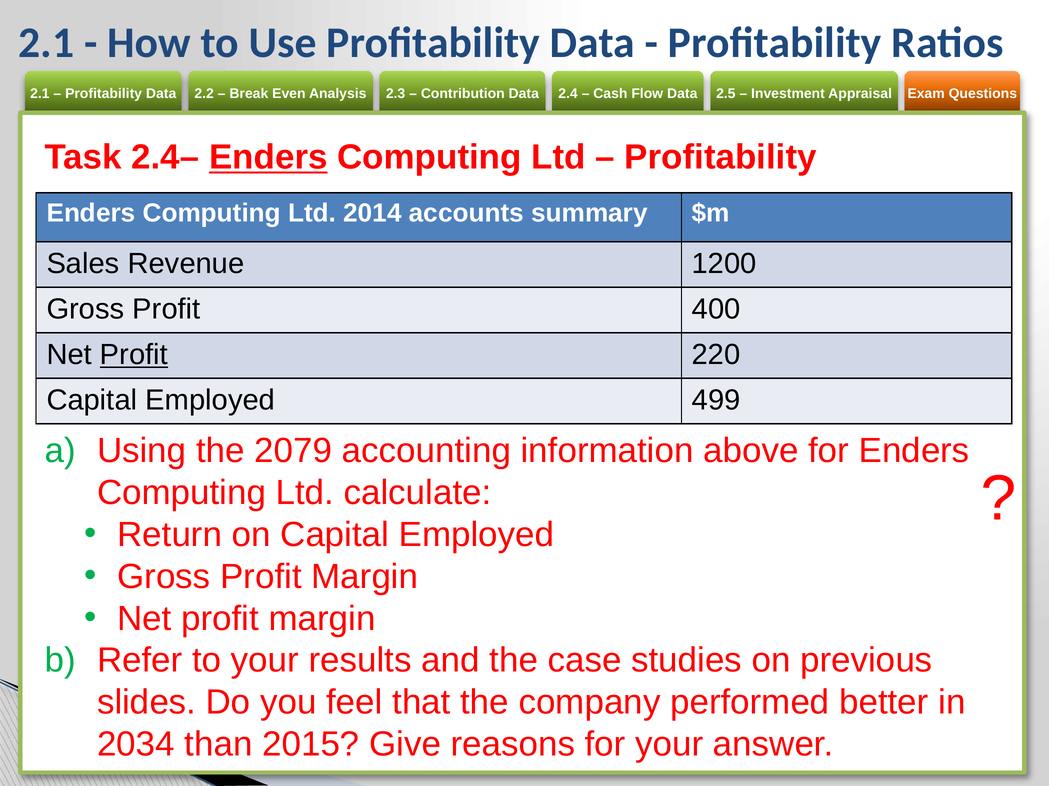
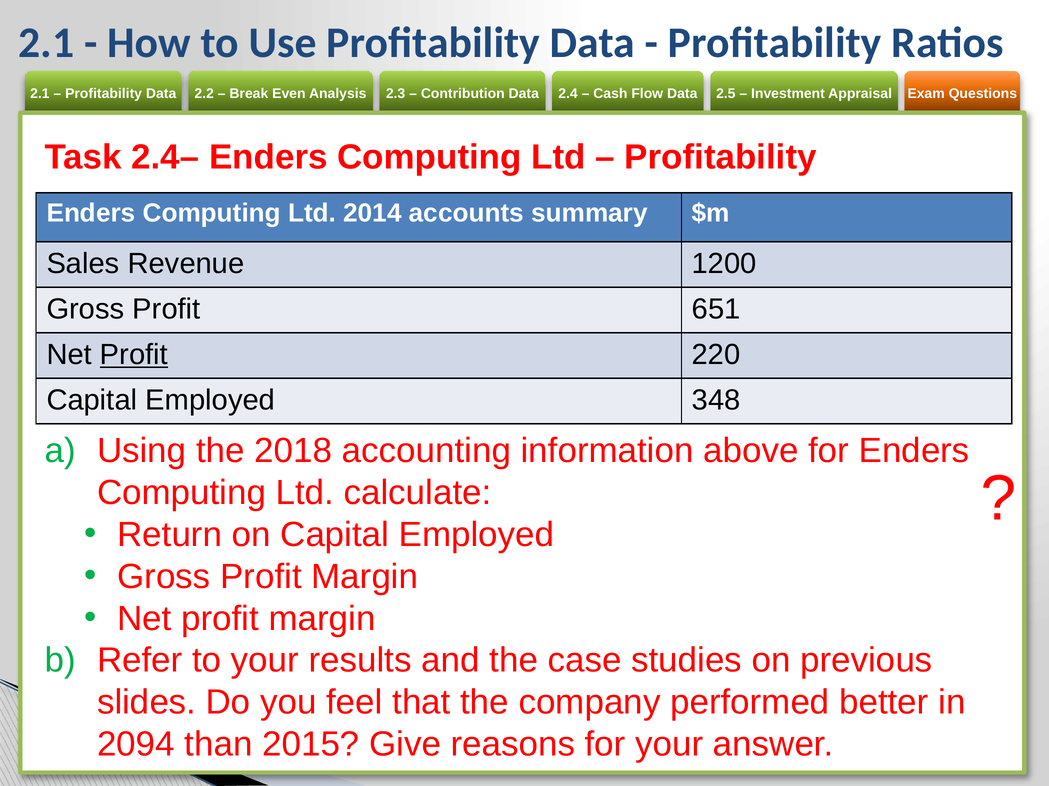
Enders underline: present -> none (268, 158)
400: 400 -> 651 (716, 310)
499: 499 -> 348 (716, 401)
2079: 2079 -> 2018 (293, 451)
2034: 2034 -> 2094 (136, 745)
